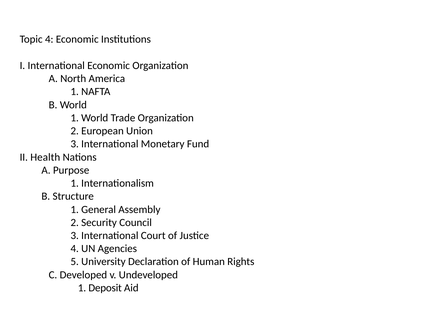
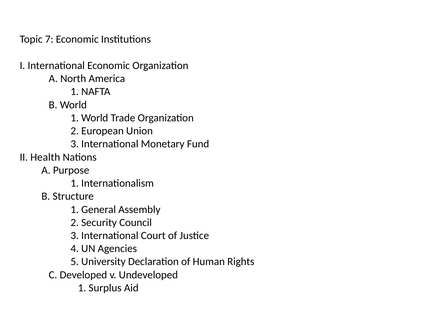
Topic 4: 4 -> 7 (49, 39)
Deposit: Deposit -> Surplus (105, 288)
